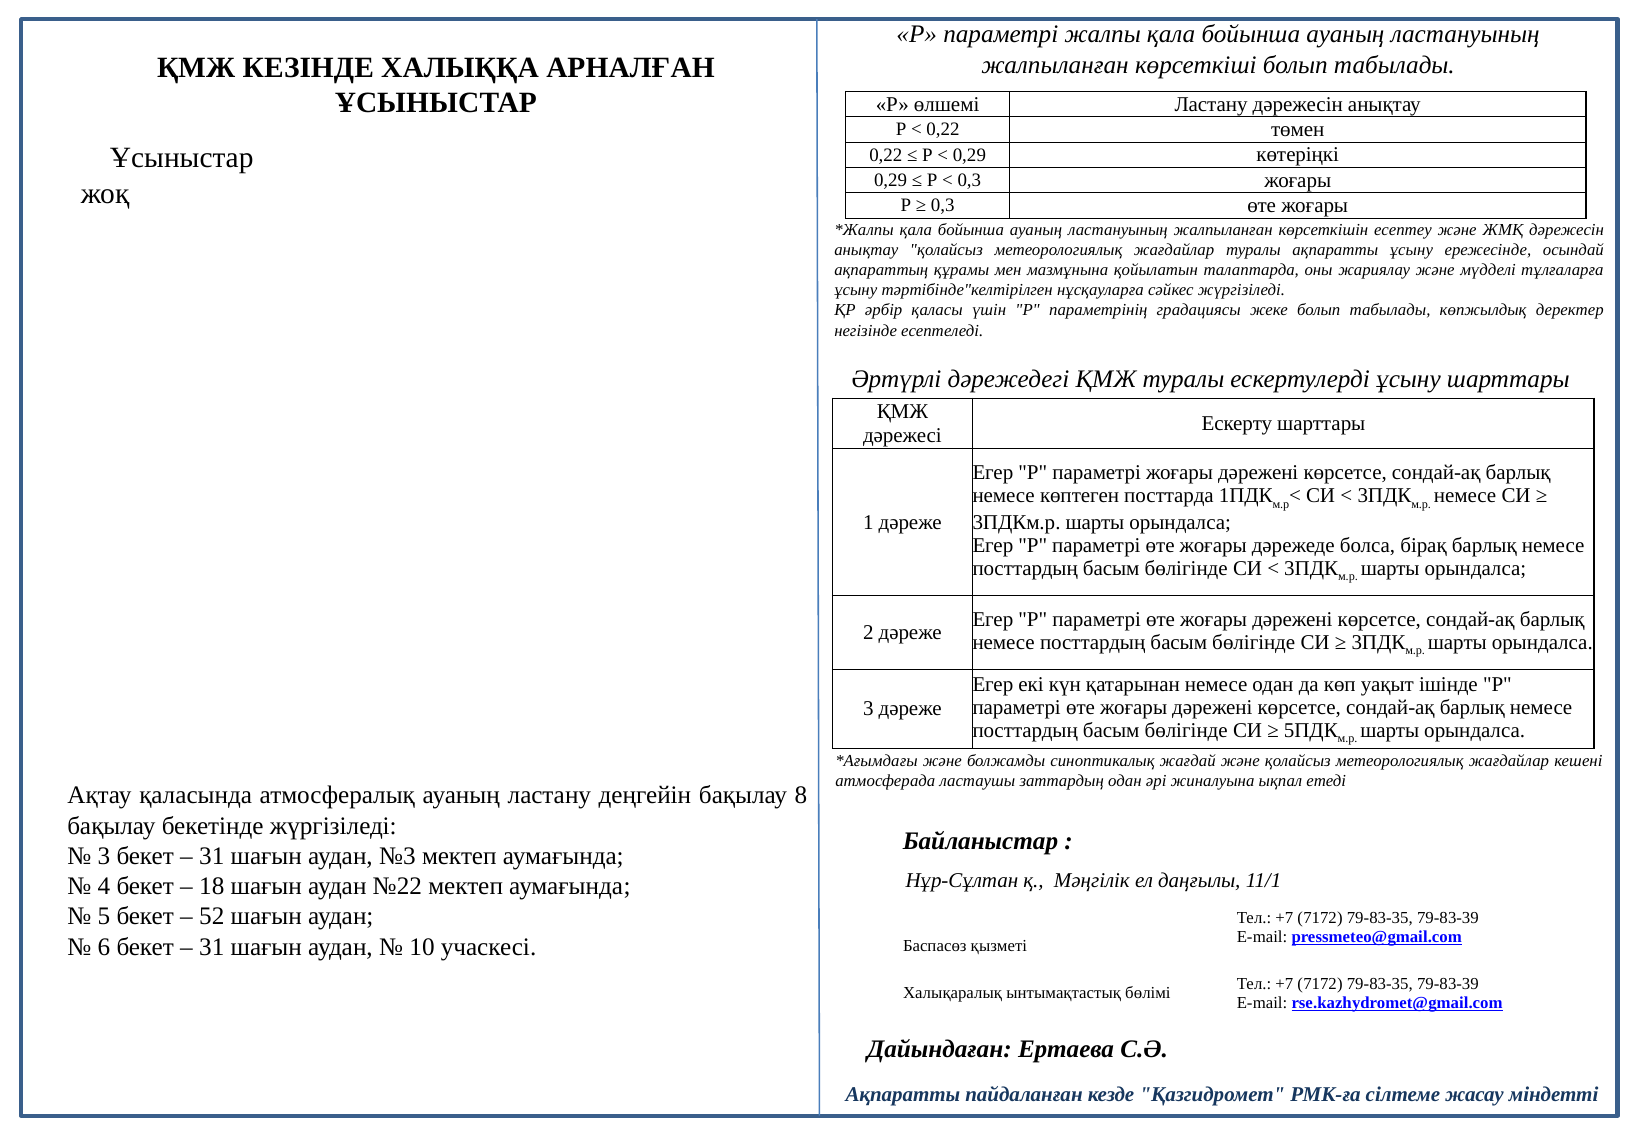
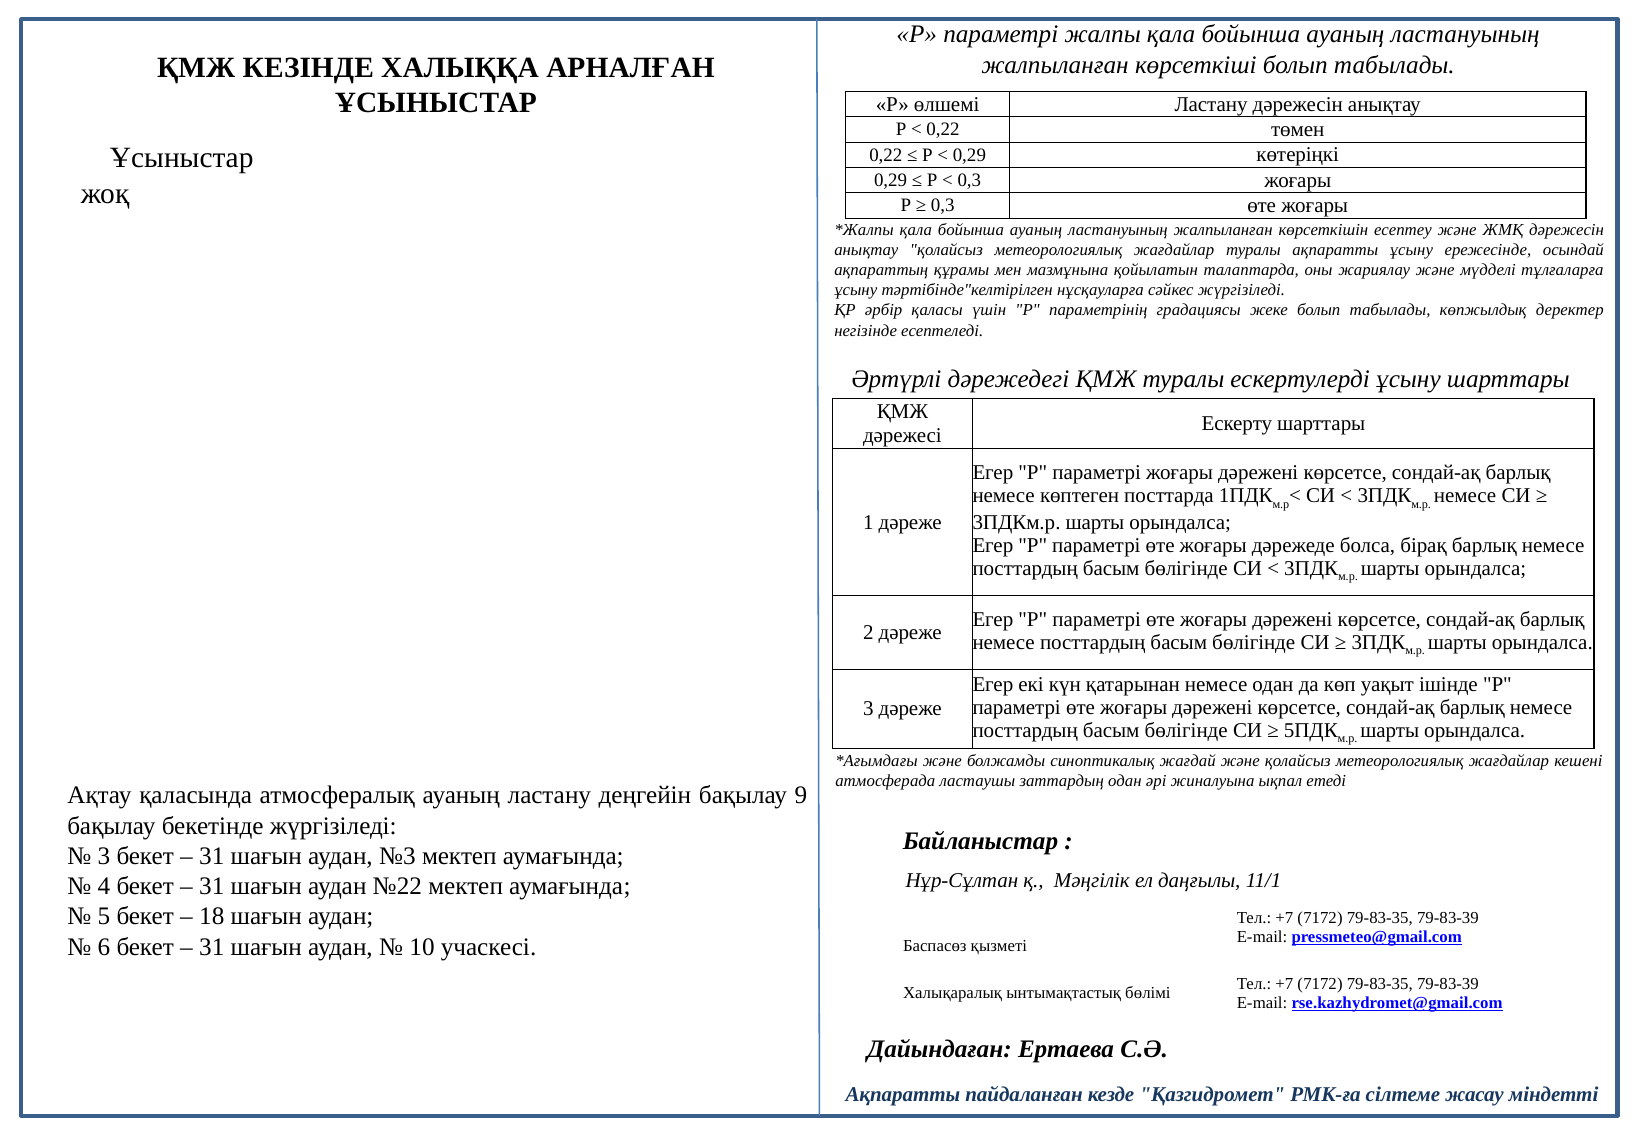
8: 8 -> 9 (801, 795)
18: 18 -> 31 (212, 886)
52: 52 -> 18 (212, 916)
